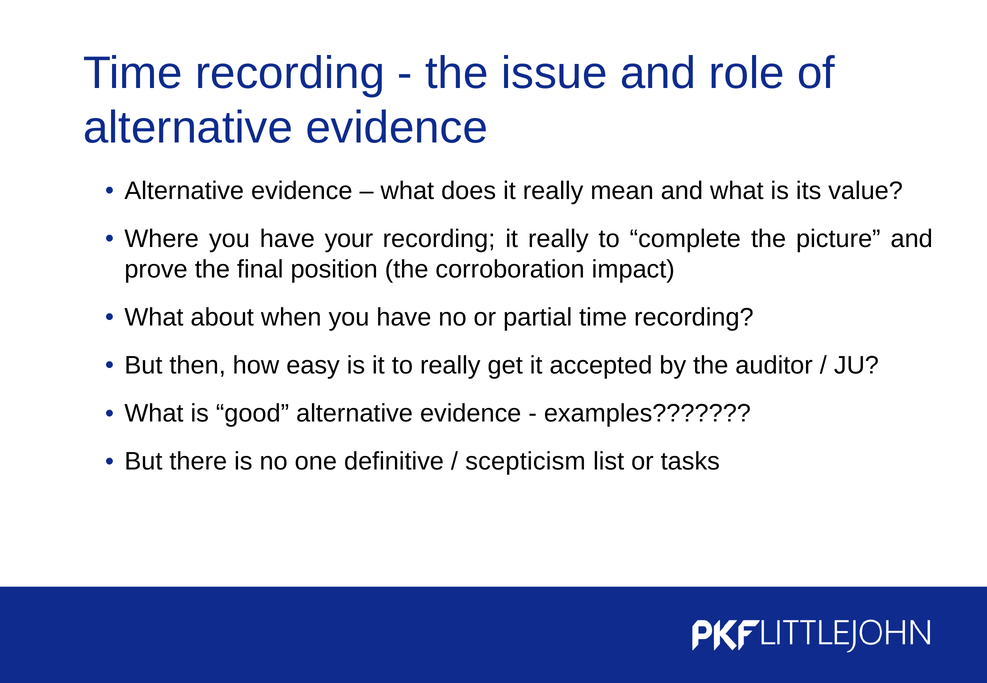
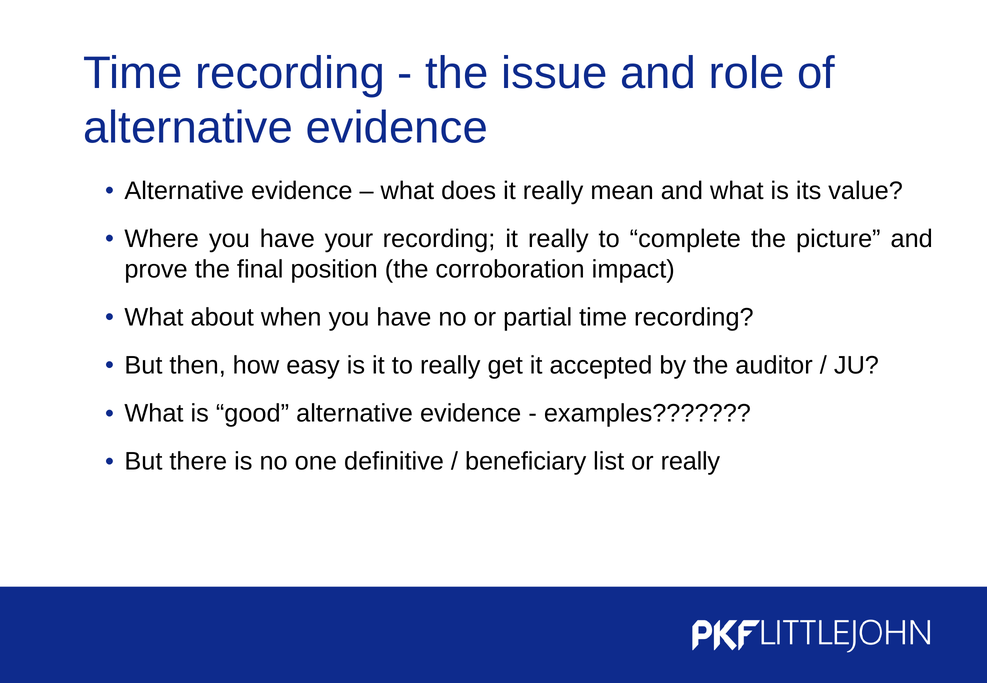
scepticism: scepticism -> beneficiary (526, 462)
or tasks: tasks -> really (690, 462)
